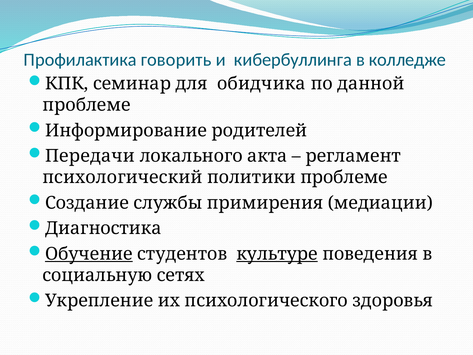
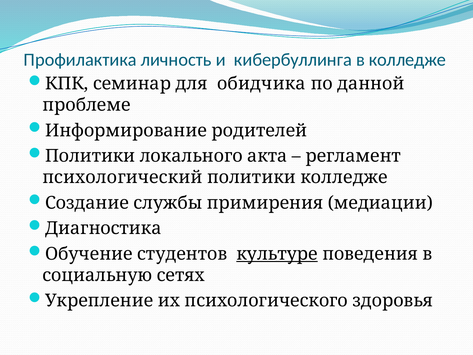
говорить: говорить -> личность (176, 60)
Передачи: Передачи -> Политики (90, 156)
политики проблеме: проблеме -> колледже (344, 177)
Обучение underline: present -> none (89, 254)
